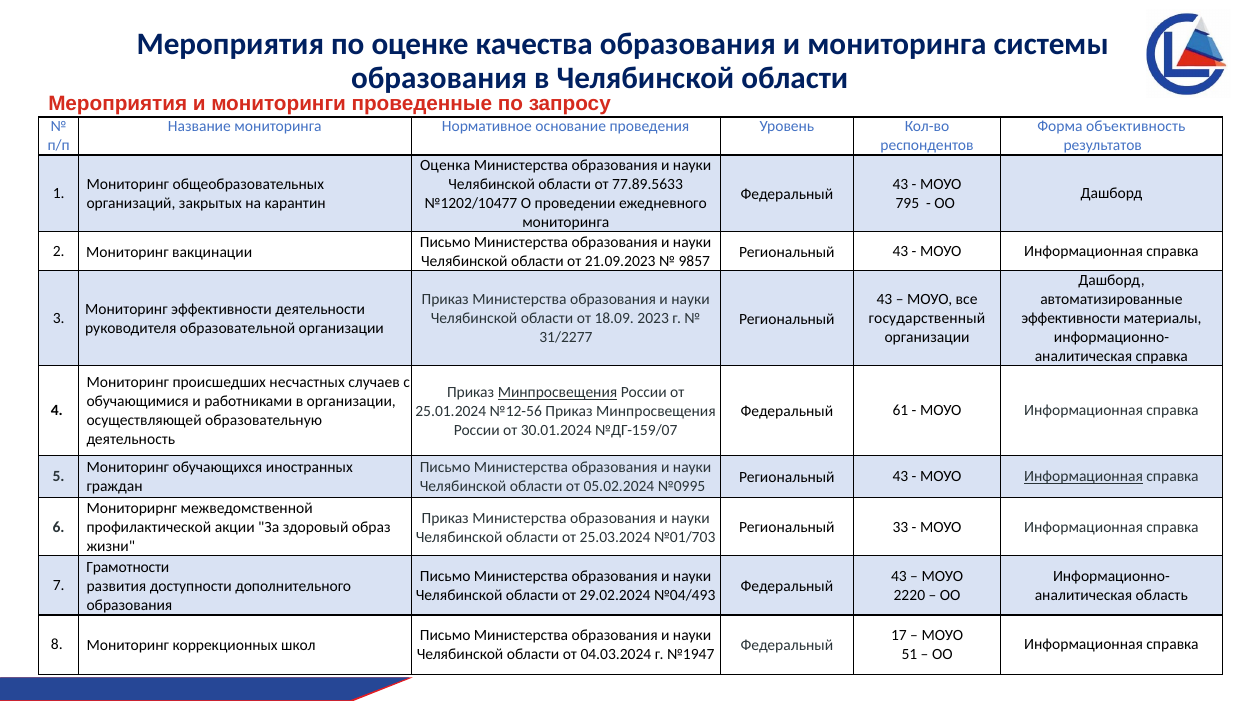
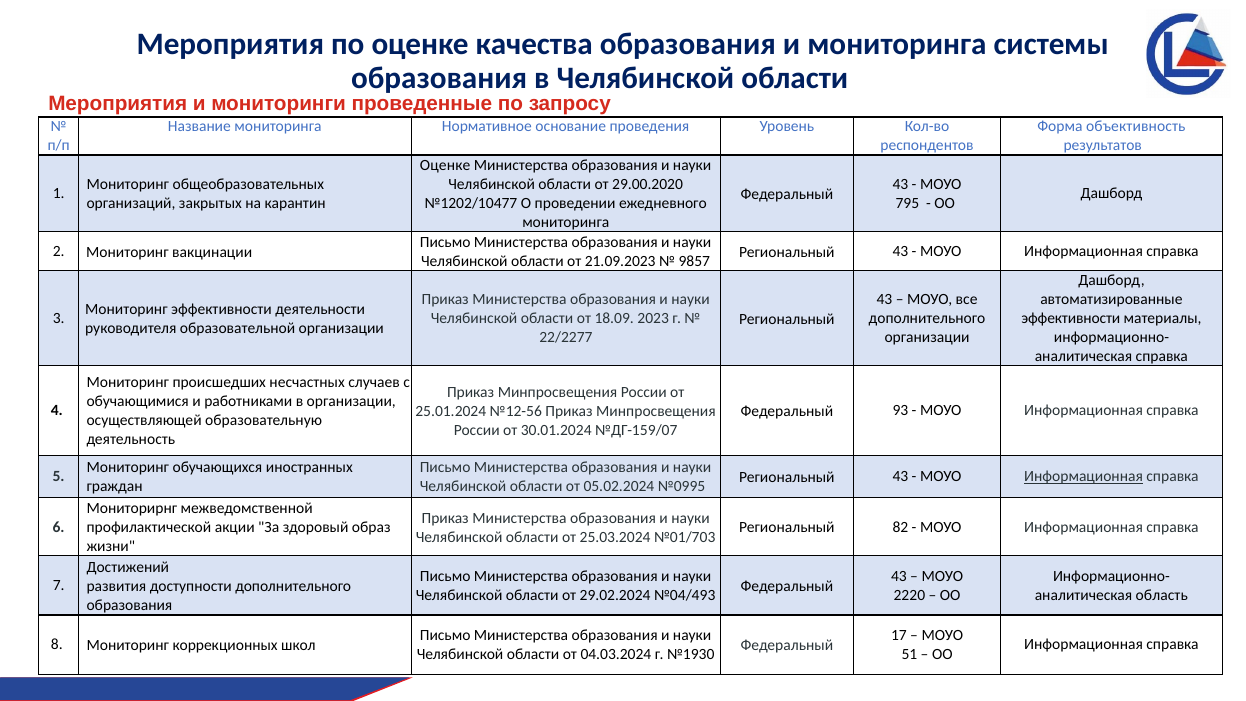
Оценка: Оценка -> Оценке (445, 166)
77.89.5633: 77.89.5633 -> 29.00.2020 (648, 185)
государственный: государственный -> дополнительного (927, 318)
31/2277: 31/2277 -> 22/2277 (566, 337)
Минпросвещения underline: present -> none (558, 392)
61: 61 -> 93 (900, 411)
33: 33 -> 82 (900, 527)
Грамотности: Грамотности -> Достижений (128, 567)
№1947: №1947 -> №1930 (691, 655)
